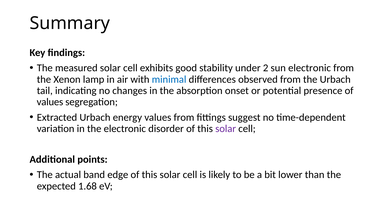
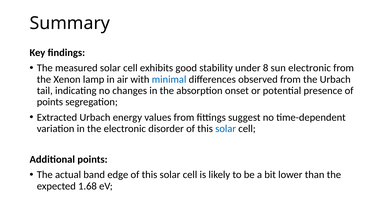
2: 2 -> 8 (266, 68)
values: values -> points (50, 102)
solar colour: purple -> blue (226, 129)
